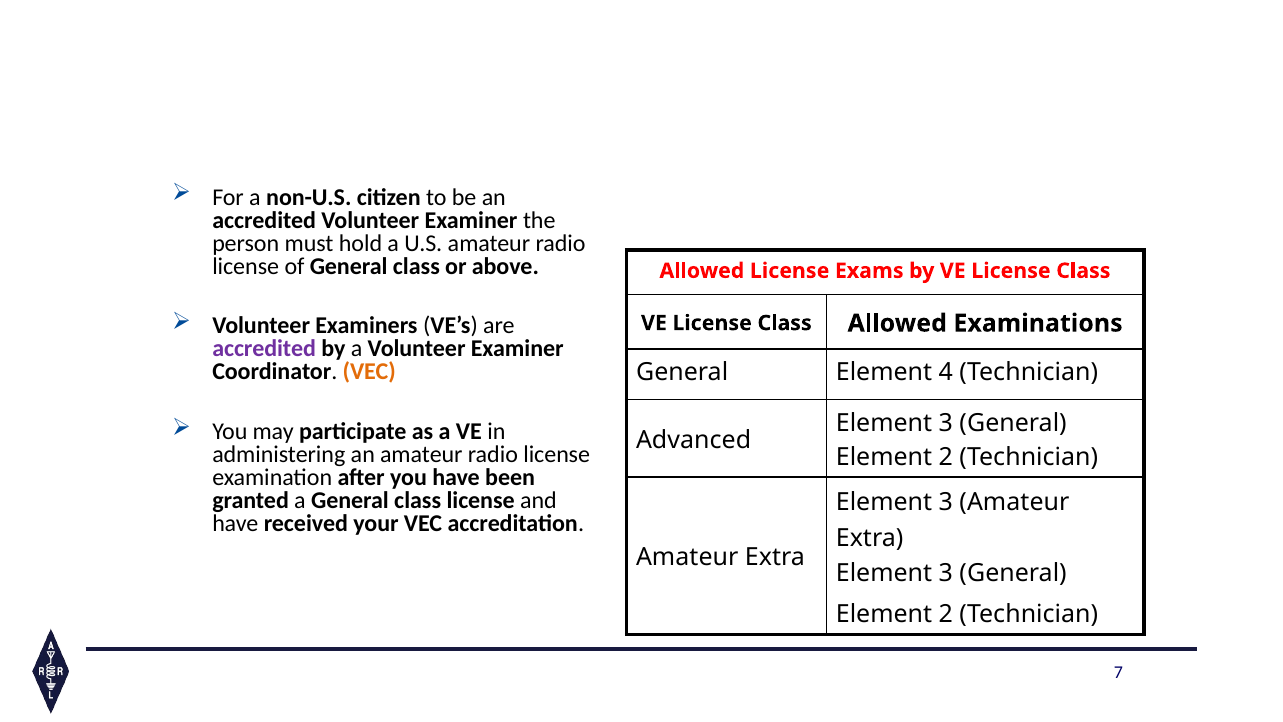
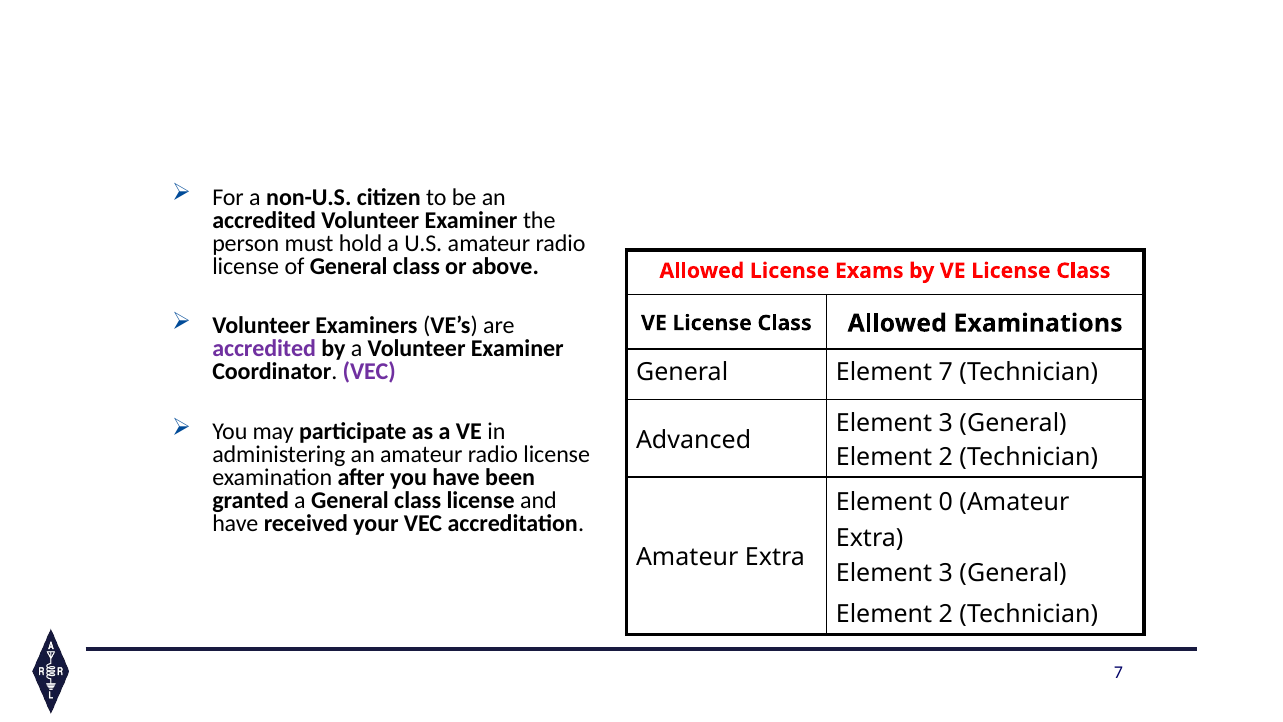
VEC colour: orange -> purple (369, 372)
Element 4: 4 -> 7 (946, 372)
3: 3 -> 0 (946, 502)
